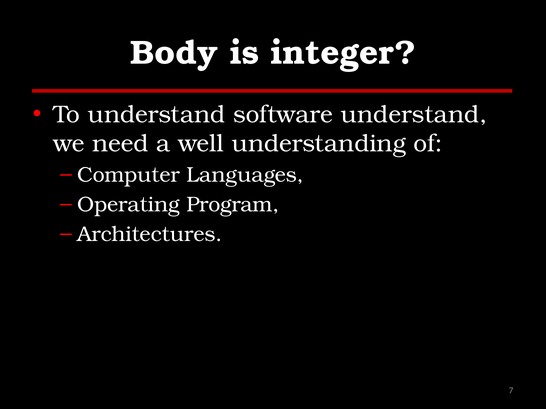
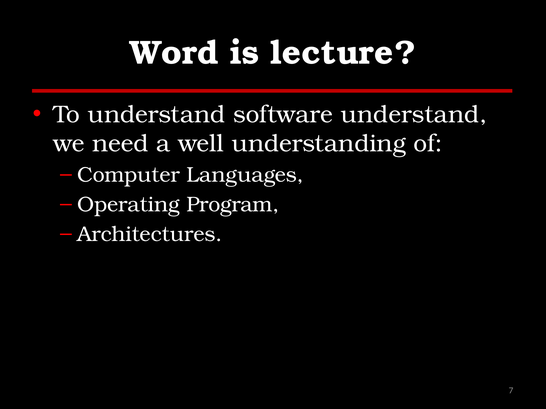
Body: Body -> Word (174, 53)
integer: integer -> lecture (343, 53)
